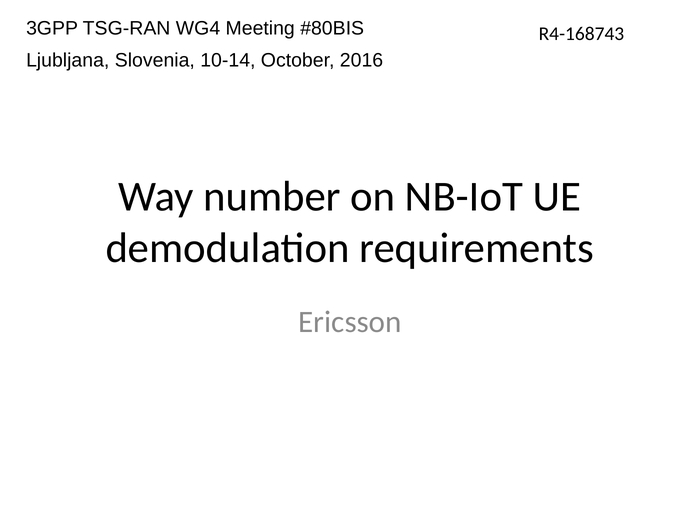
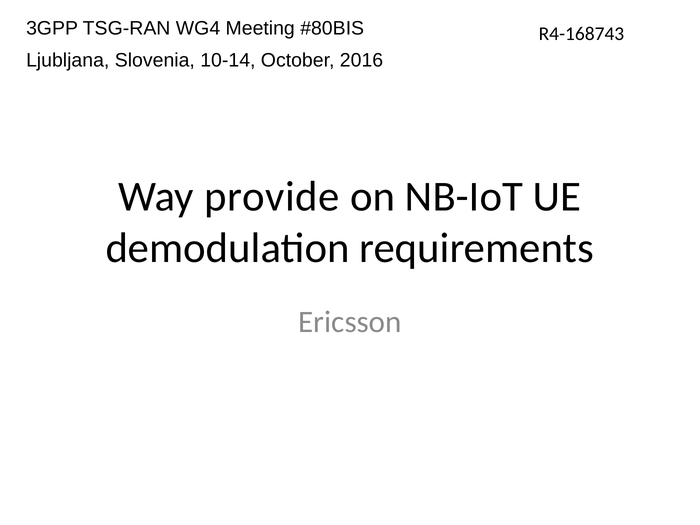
number: number -> provide (272, 197)
